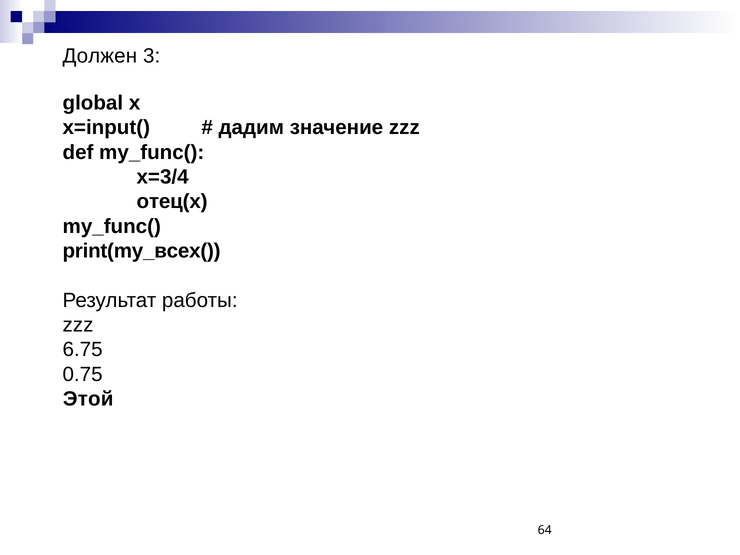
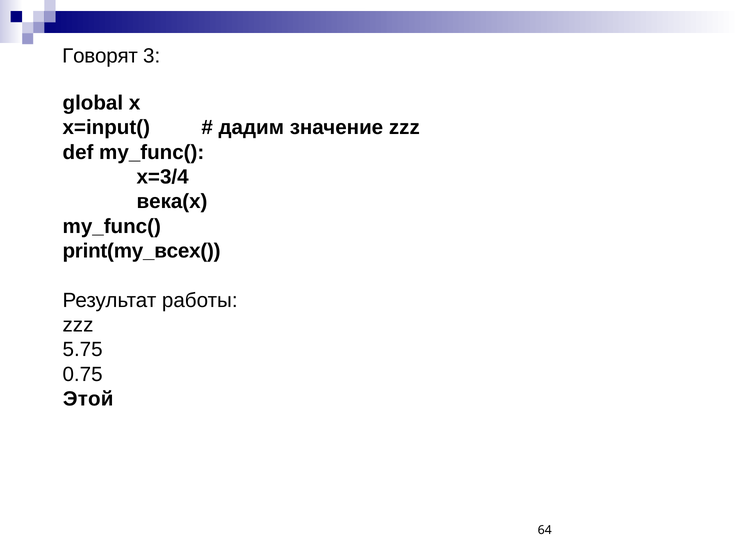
Должен: Должен -> Говорят (100, 56)
отец(x: отец(x -> века(x (172, 202)
6.75: 6.75 -> 5.75 (83, 350)
